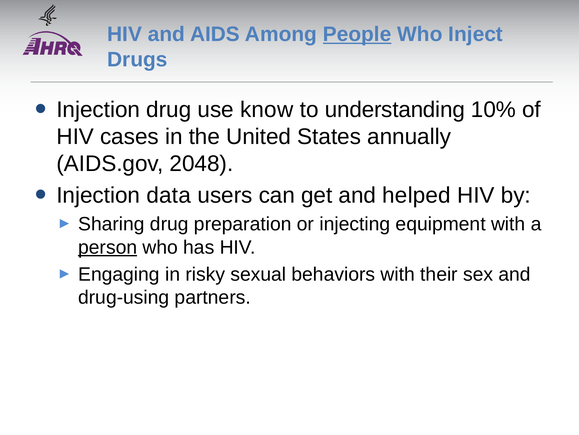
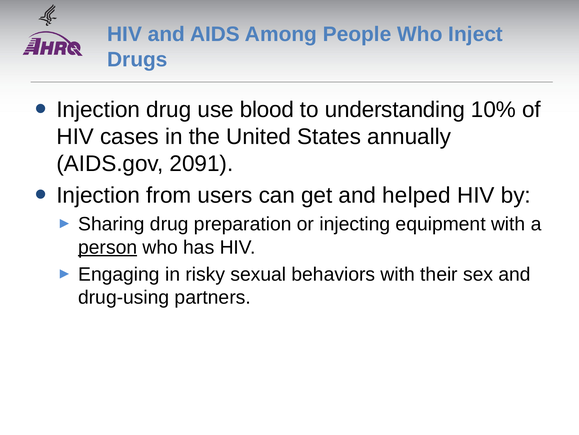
People underline: present -> none (357, 34)
know: know -> blood (267, 110)
2048: 2048 -> 2091 (201, 164)
data: data -> from (169, 195)
